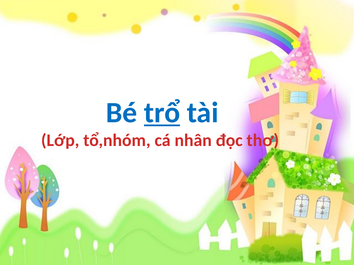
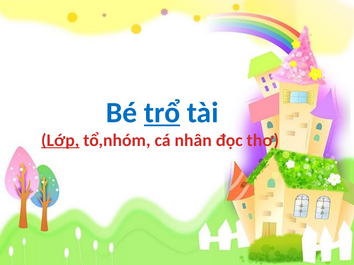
Lớp underline: none -> present (60, 140)
